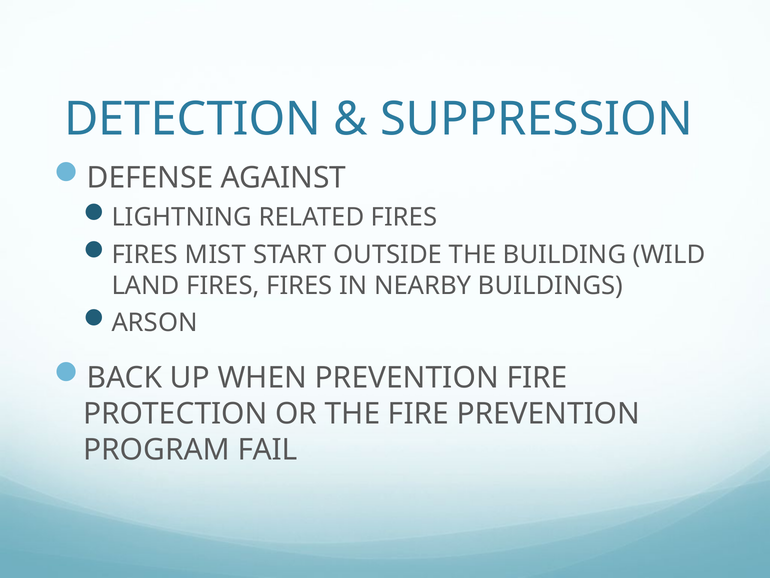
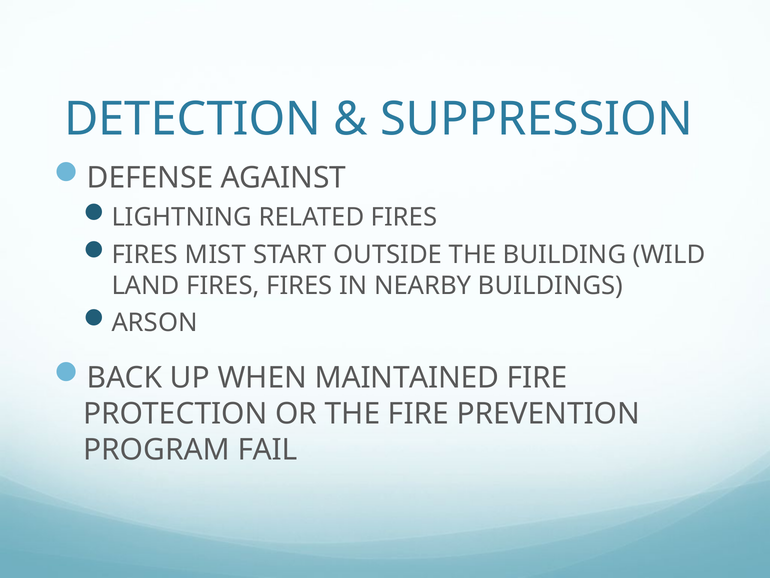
WHEN PREVENTION: PREVENTION -> MAINTAINED (407, 378)
